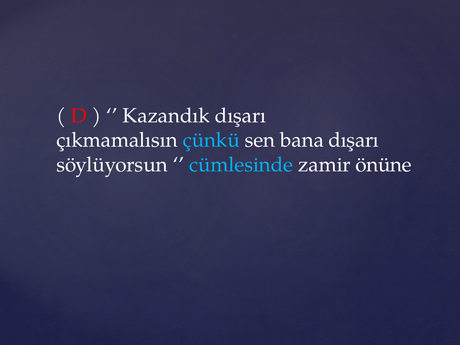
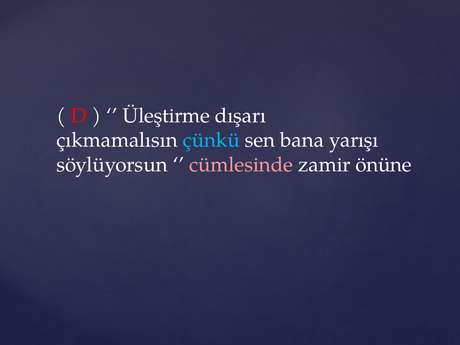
Kazandık: Kazandık -> Üleştirme (166, 116)
bana dışarı: dışarı -> yarışı (354, 140)
cümlesinde colour: light blue -> pink (241, 165)
